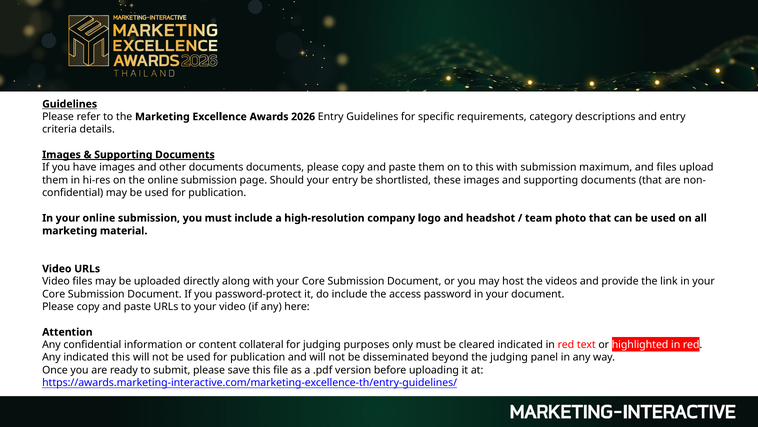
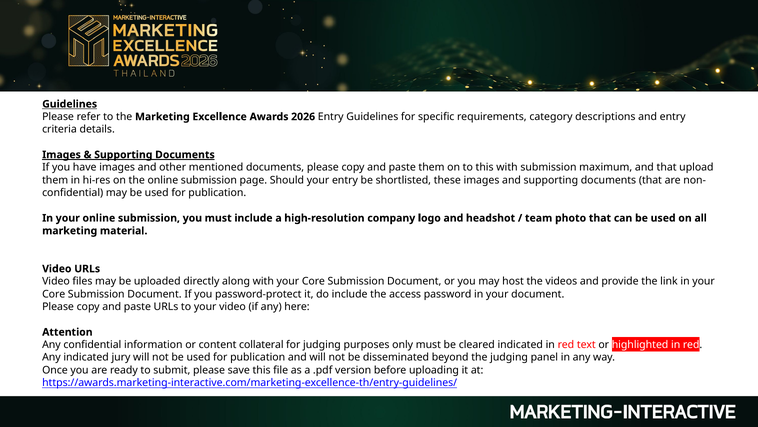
other documents: documents -> mentioned (216, 167)
and files: files -> that (667, 167)
indicated this: this -> jury (121, 357)
